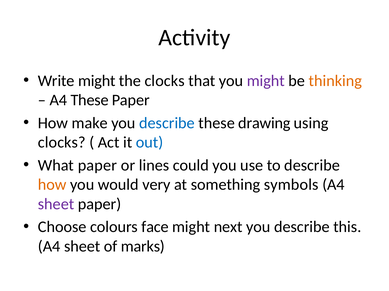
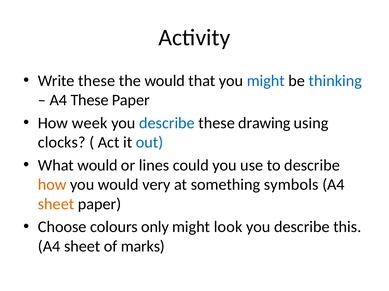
Write might: might -> these (97, 81)
the clocks: clocks -> would (165, 81)
might colour: purple -> blue (266, 81)
thinking colour: orange -> blue (335, 81)
make: make -> week (90, 123)
What paper: paper -> would (98, 166)
sheet colour: purple -> orange (56, 204)
face: face -> only (155, 227)
next: next -> look (228, 227)
